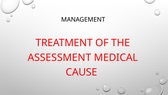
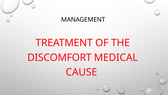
ASSESSMENT: ASSESSMENT -> DISCOMFORT (60, 57)
